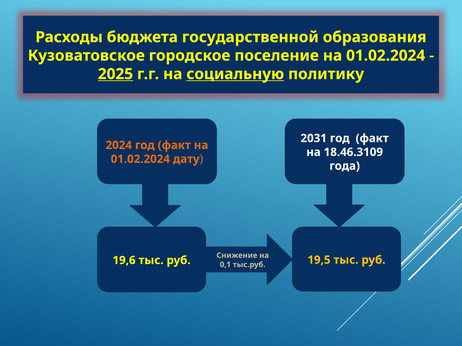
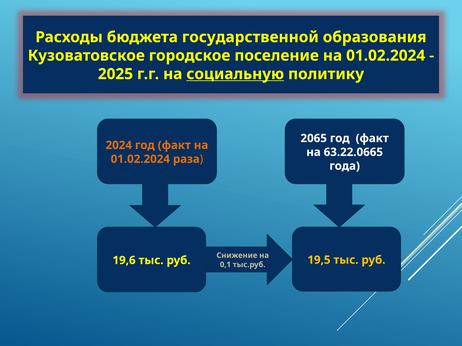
2025 underline: present -> none (115, 74)
2031: 2031 -> 2065 (314, 138)
18.46.3109: 18.46.3109 -> 63.22.0665 (353, 152)
дату: дату -> раза (186, 159)
